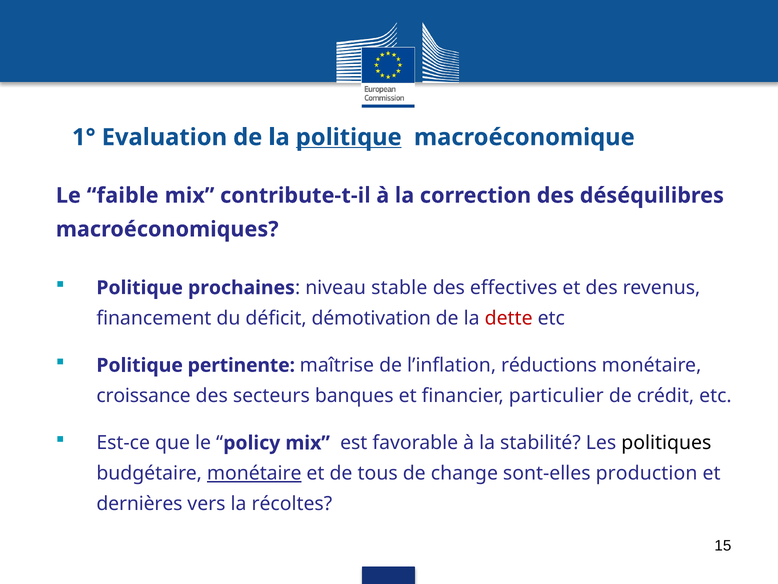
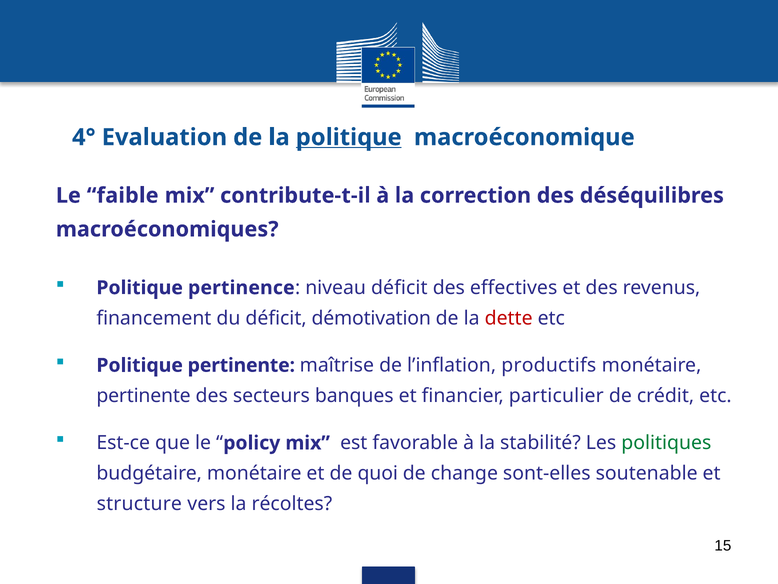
1°: 1° -> 4° (84, 137)
prochaines: prochaines -> pertinence (241, 288)
niveau stable: stable -> déficit (399, 288)
réductions: réductions -> productifs (549, 365)
croissance: croissance -> pertinente (144, 395)
politiques colour: black -> green (666, 443)
monétaire underline: present -> none (254, 473)
tous: tous -> quoi (378, 473)
production: production -> soutenable (647, 473)
dernières: dernières -> structure (139, 503)
